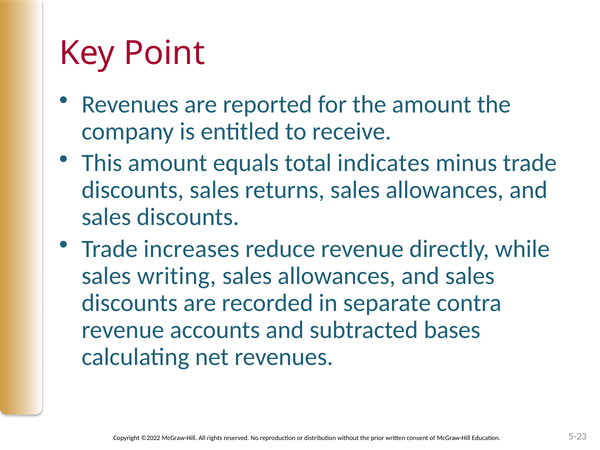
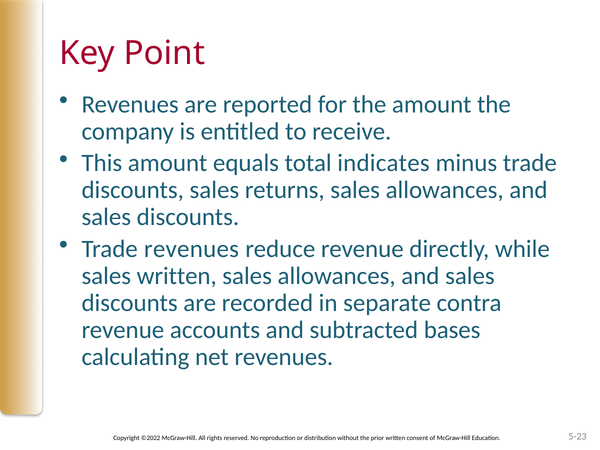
Trade increases: increases -> revenues (191, 249)
sales writing: writing -> written (177, 276)
